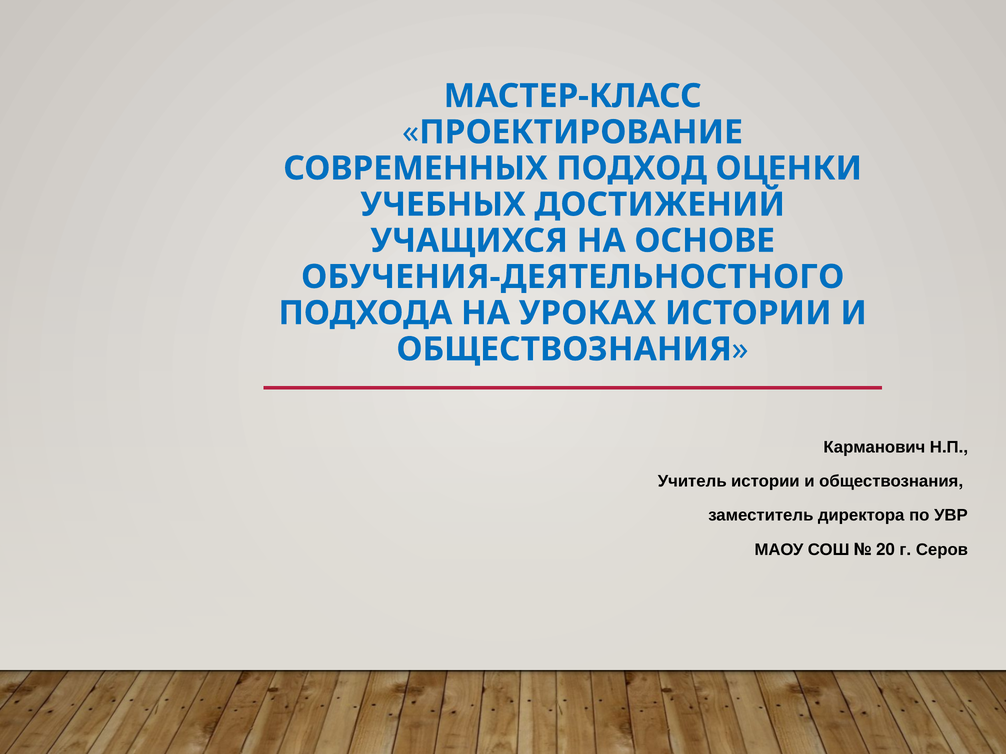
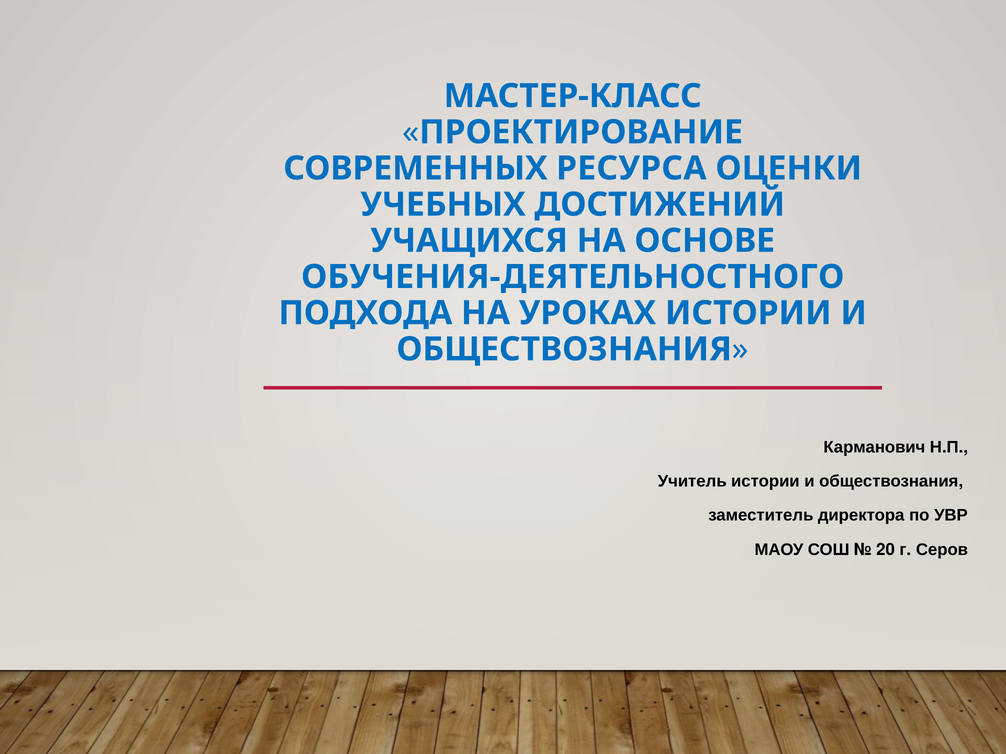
ПОДХОД: ПОДХОД -> РЕСУРСА (631, 169)
